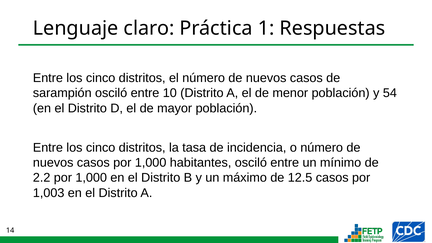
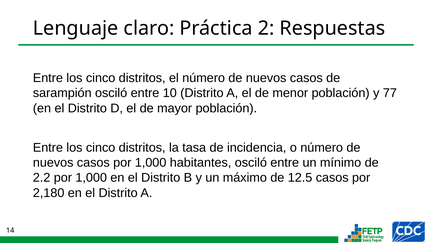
1: 1 -> 2 (266, 28)
54: 54 -> 77 (390, 93)
1,003: 1,003 -> 2,180 (49, 193)
